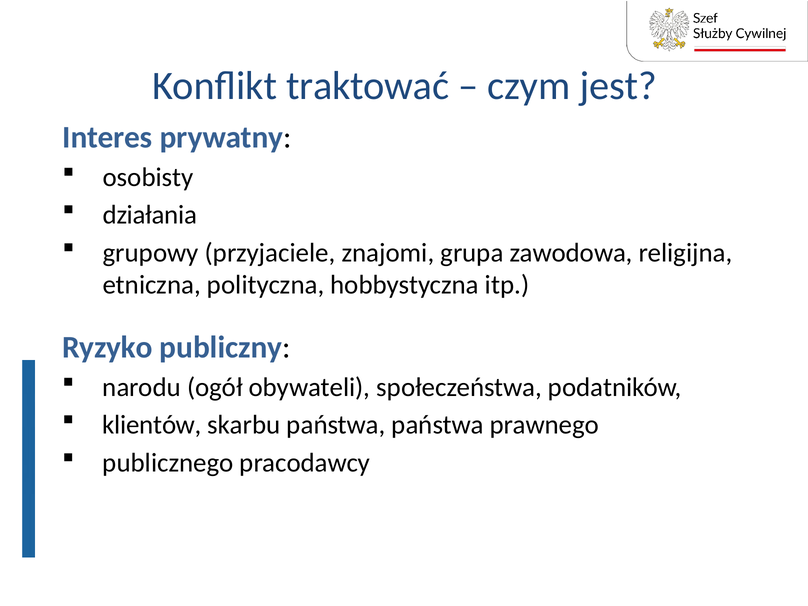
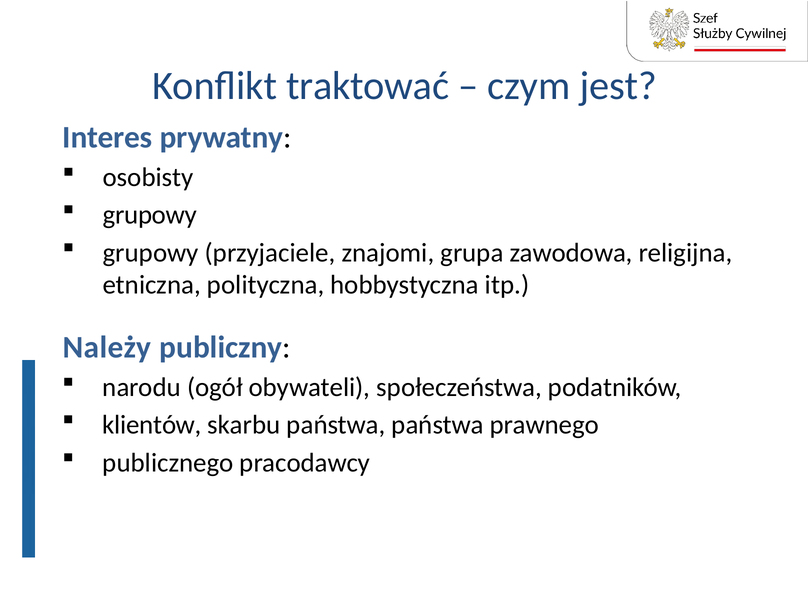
działania: działania -> grupowy (150, 215)
Ryzyko: Ryzyko -> Należy (107, 347)
